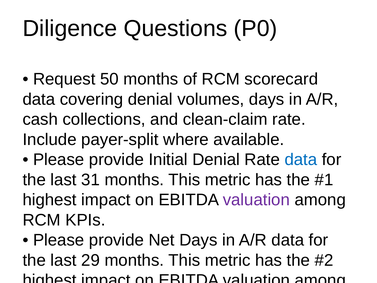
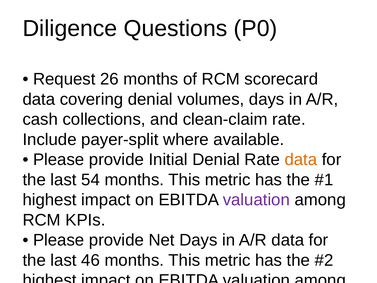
50: 50 -> 26 (109, 79)
data colour: blue -> orange (301, 160)
31: 31 -> 54 (91, 180)
29: 29 -> 46 (91, 260)
